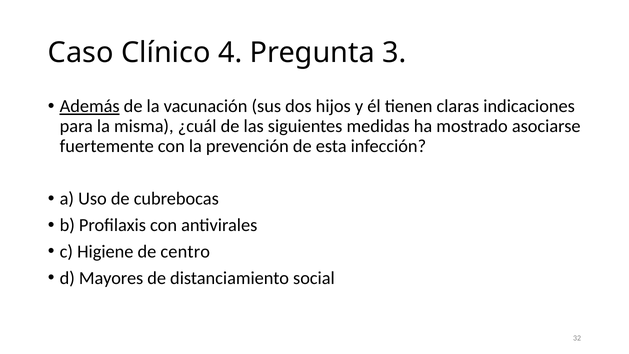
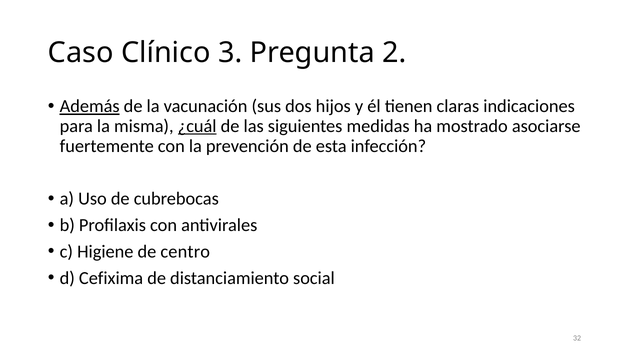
4: 4 -> 3 (230, 53)
3: 3 -> 2 (394, 53)
¿cuál underline: none -> present (197, 126)
Mayores: Mayores -> Cefixima (111, 278)
